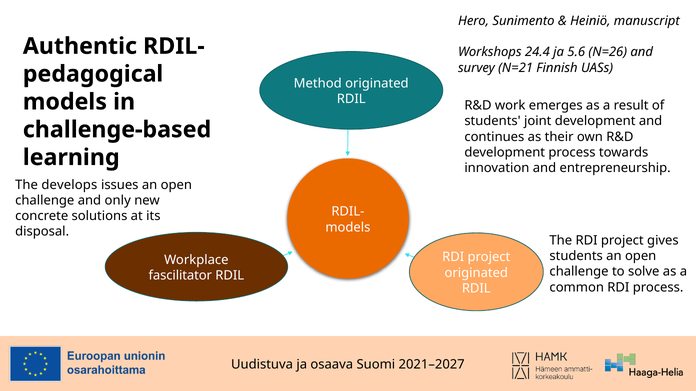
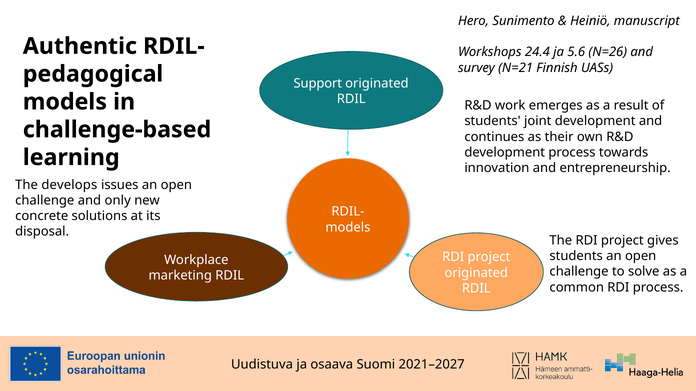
Method: Method -> Support (318, 84)
fascilitator: fascilitator -> marketing (180, 276)
